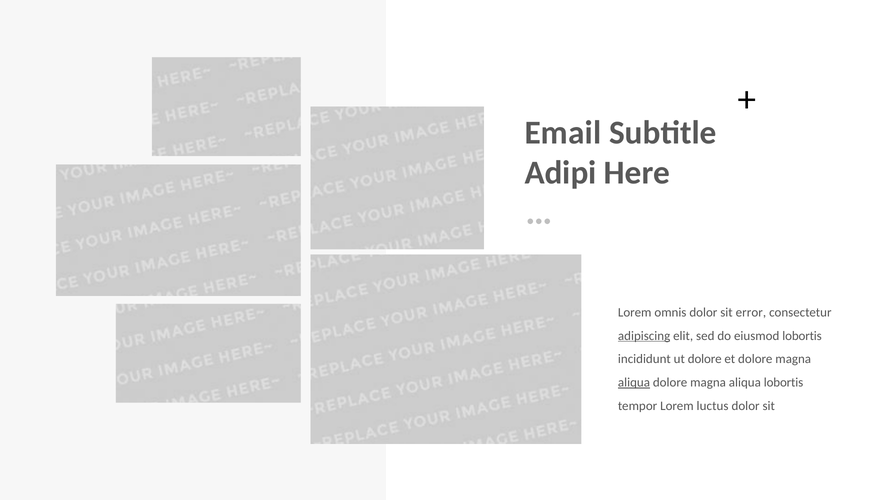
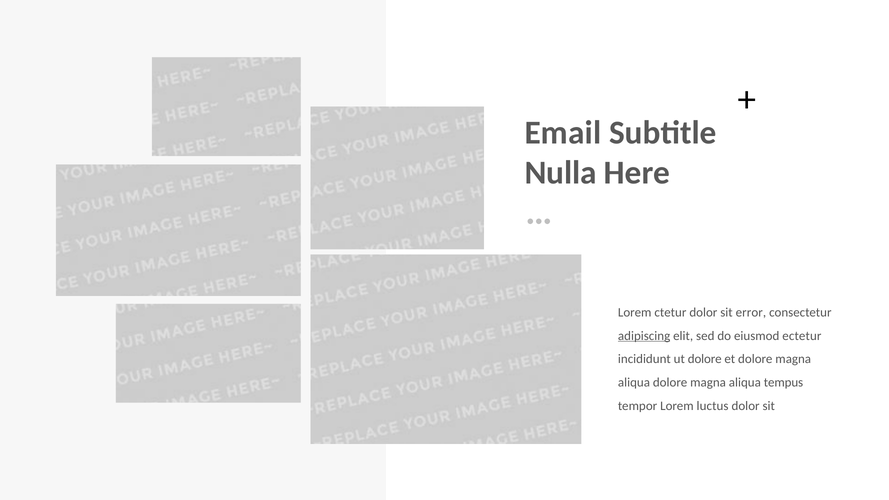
Adipi: Adipi -> Nulla (561, 173)
omnis: omnis -> ctetur (670, 312)
eiusmod lobortis: lobortis -> ectetur (802, 336)
aliqua underline: present -> none (634, 382)
aliqua lobortis: lobortis -> tempus (784, 382)
